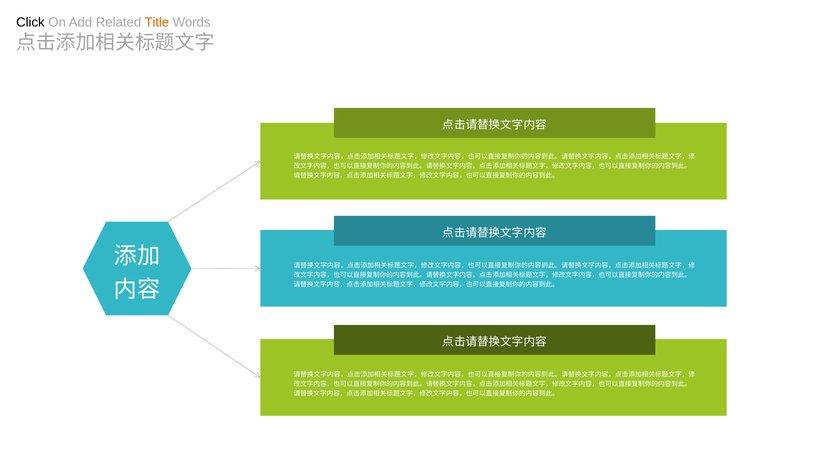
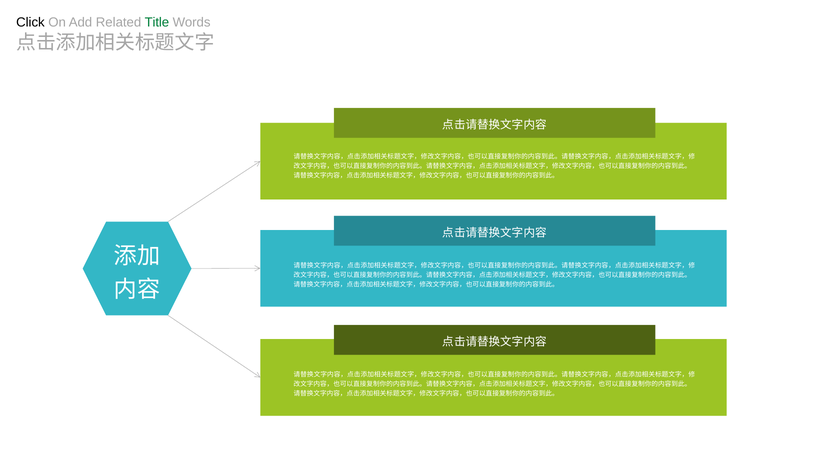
Title colour: orange -> green (157, 23)
